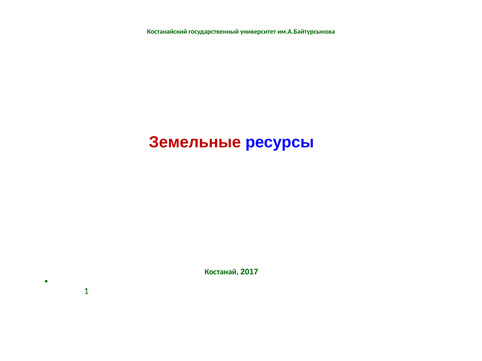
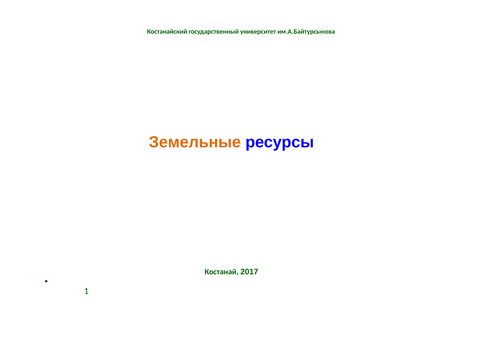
Земельные colour: red -> orange (195, 142)
